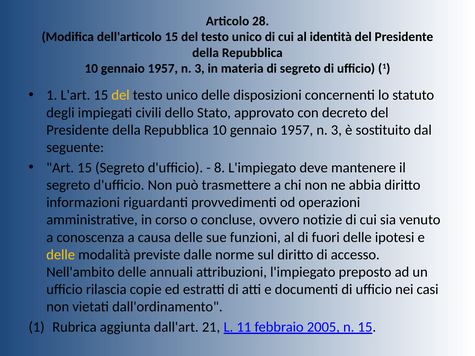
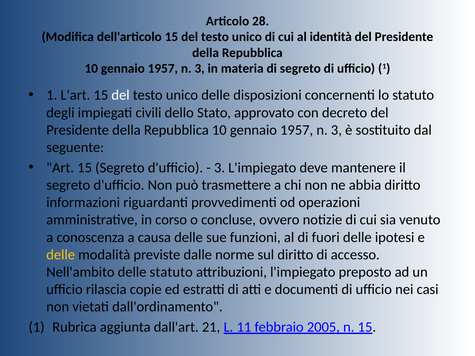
del colour: yellow -> white (121, 95)
8: 8 -> 3 (220, 168)
delle annuali: annuali -> statuto (171, 272)
